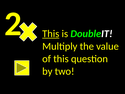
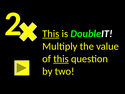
this underline: none -> present (61, 59)
